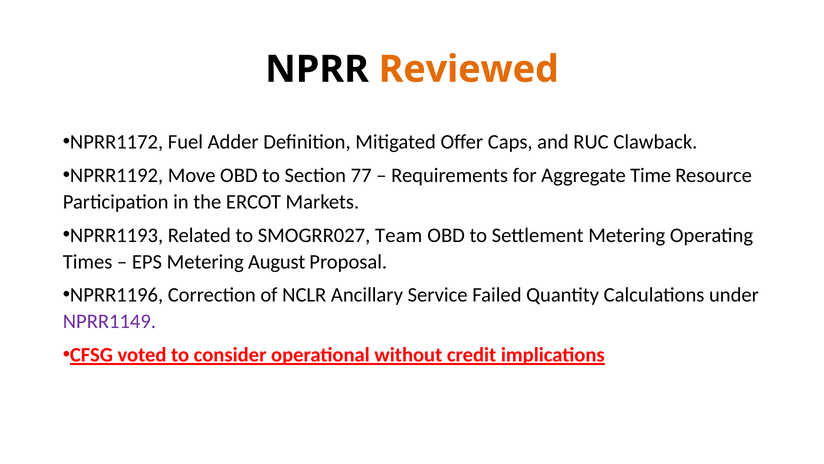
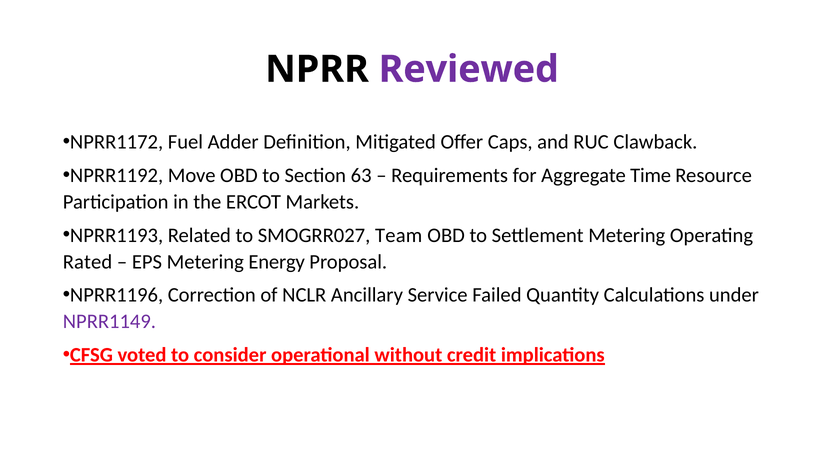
Reviewed colour: orange -> purple (469, 69)
77: 77 -> 63 (361, 175)
Times: Times -> Rated (88, 262)
August: August -> Energy (277, 262)
